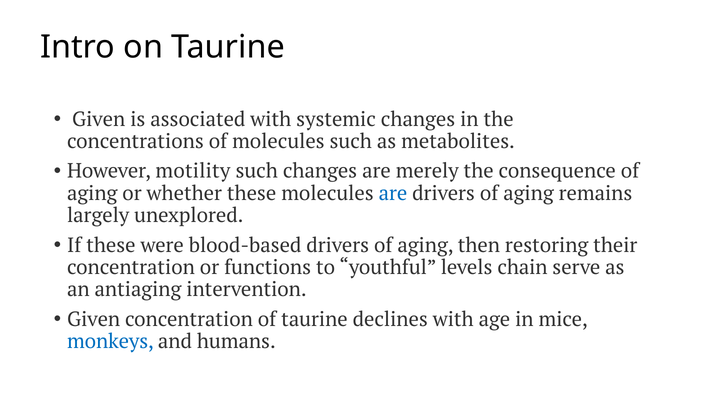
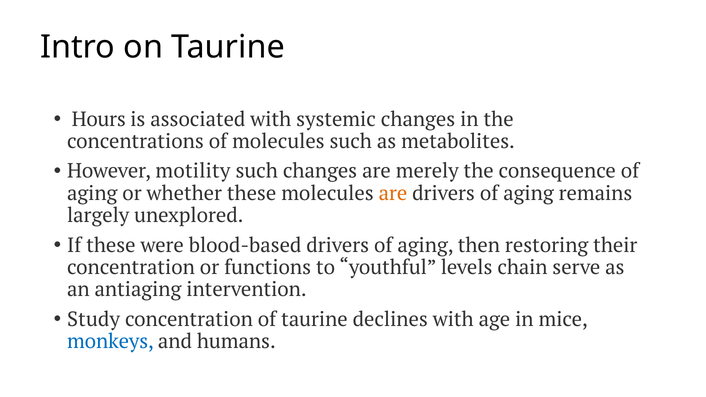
Given: Given -> Hours (99, 119)
are colour: blue -> orange (393, 193)
Given: Given -> Study (94, 319)
